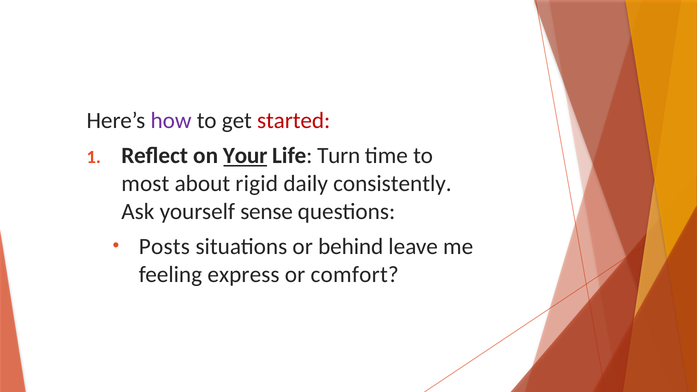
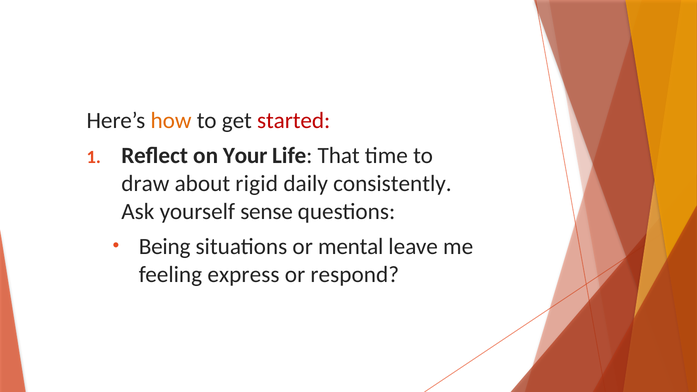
how colour: purple -> orange (171, 121)
Your underline: present -> none (245, 156)
Turn: Turn -> That (339, 156)
most: most -> draw (145, 184)
Posts: Posts -> Being (165, 247)
behind: behind -> mental (351, 247)
comfort: comfort -> respond (355, 275)
